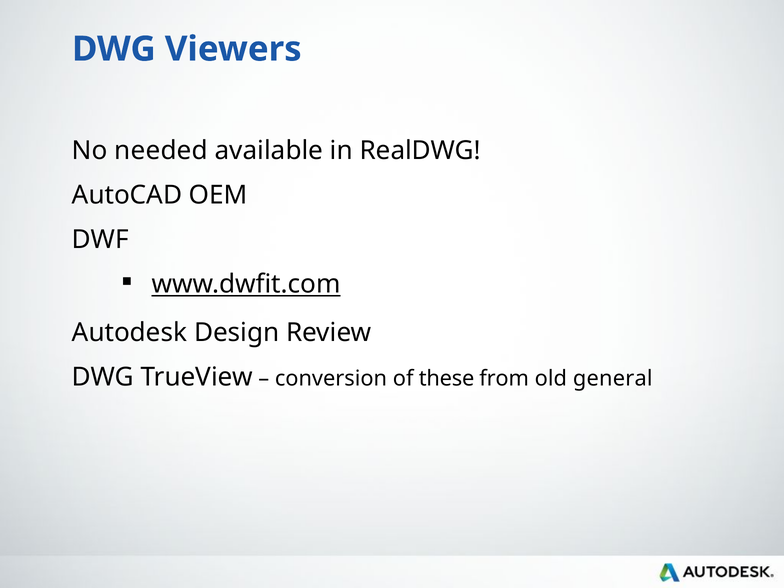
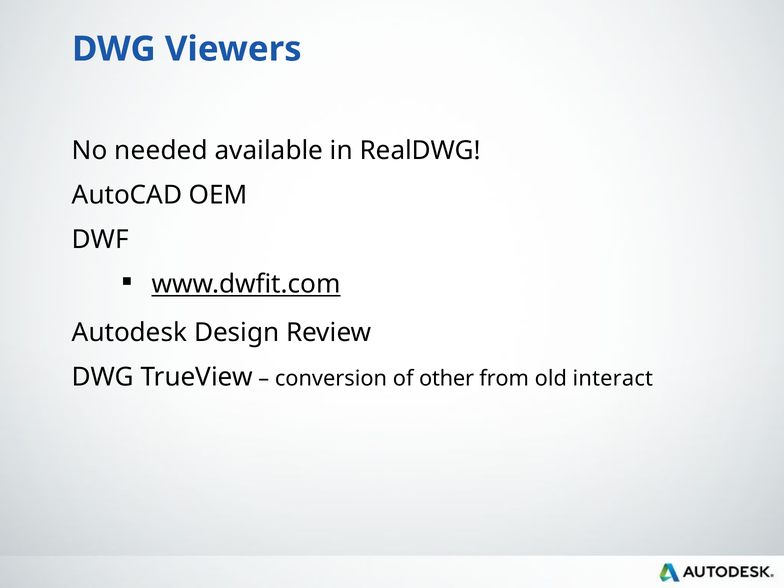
these: these -> other (447, 379)
general: general -> interact (613, 379)
